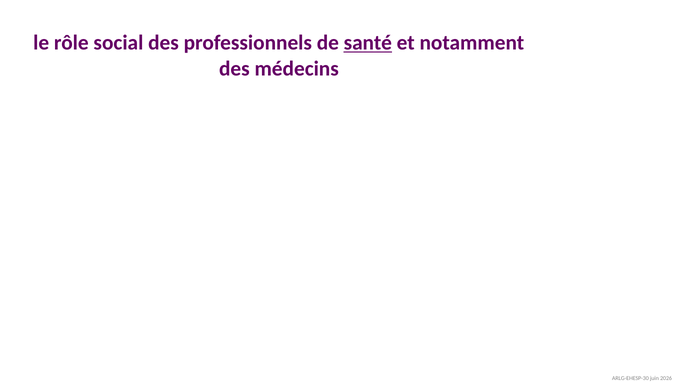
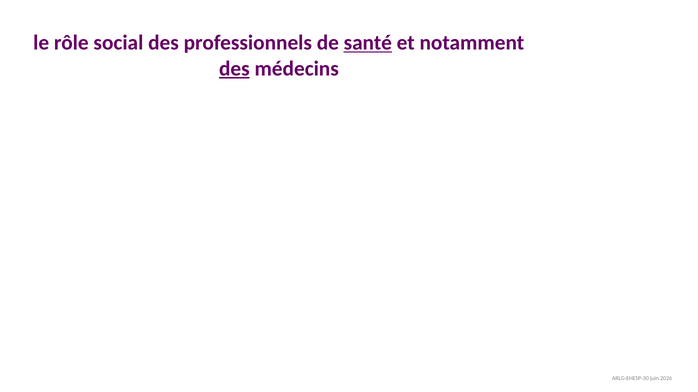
des underline: none -> present (234, 69)
